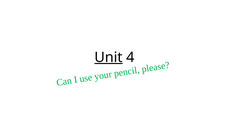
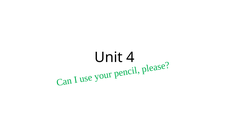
Unit underline: present -> none (109, 57)
